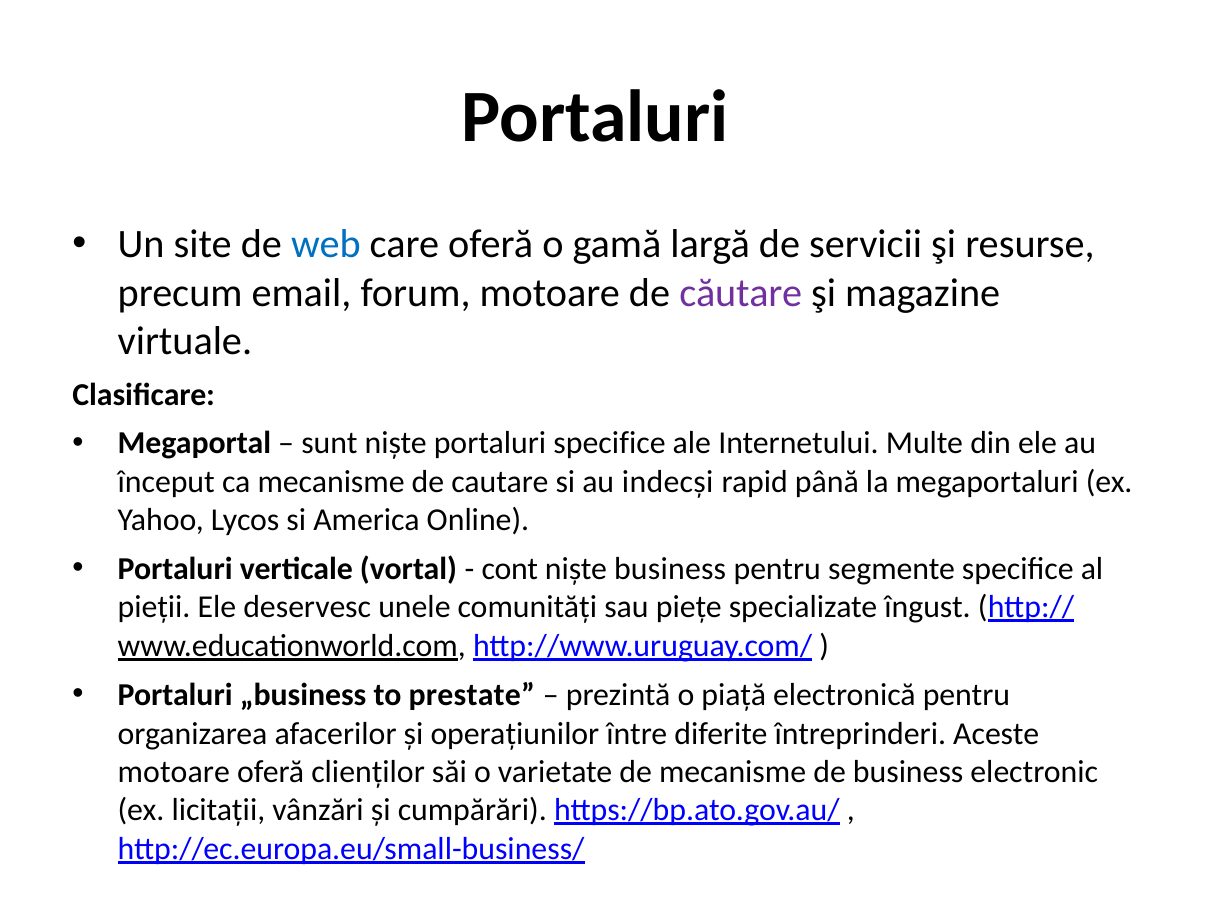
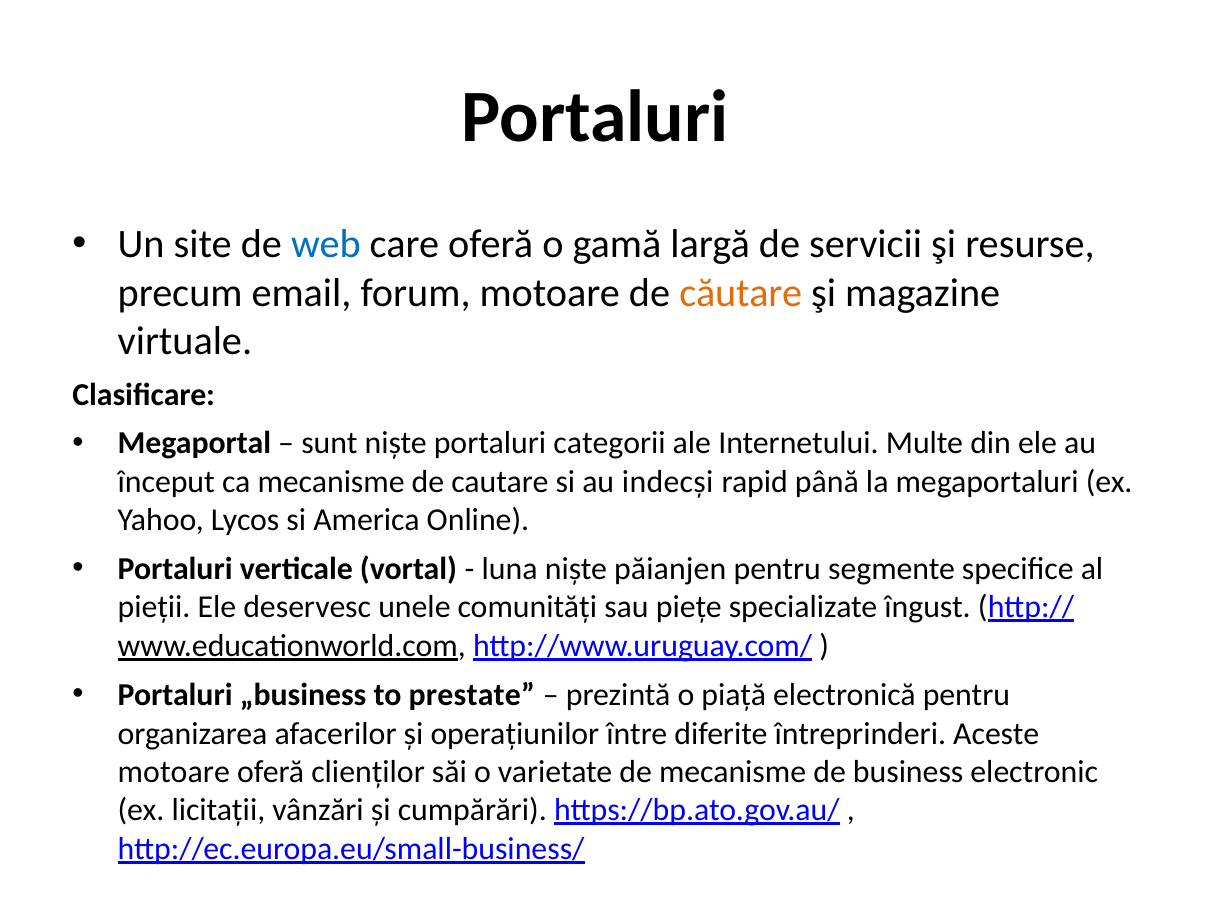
căutare colour: purple -> orange (741, 293)
portaluri specifice: specifice -> categorii (610, 443)
cont: cont -> luna (510, 568)
niște business: business -> păianjen (670, 568)
